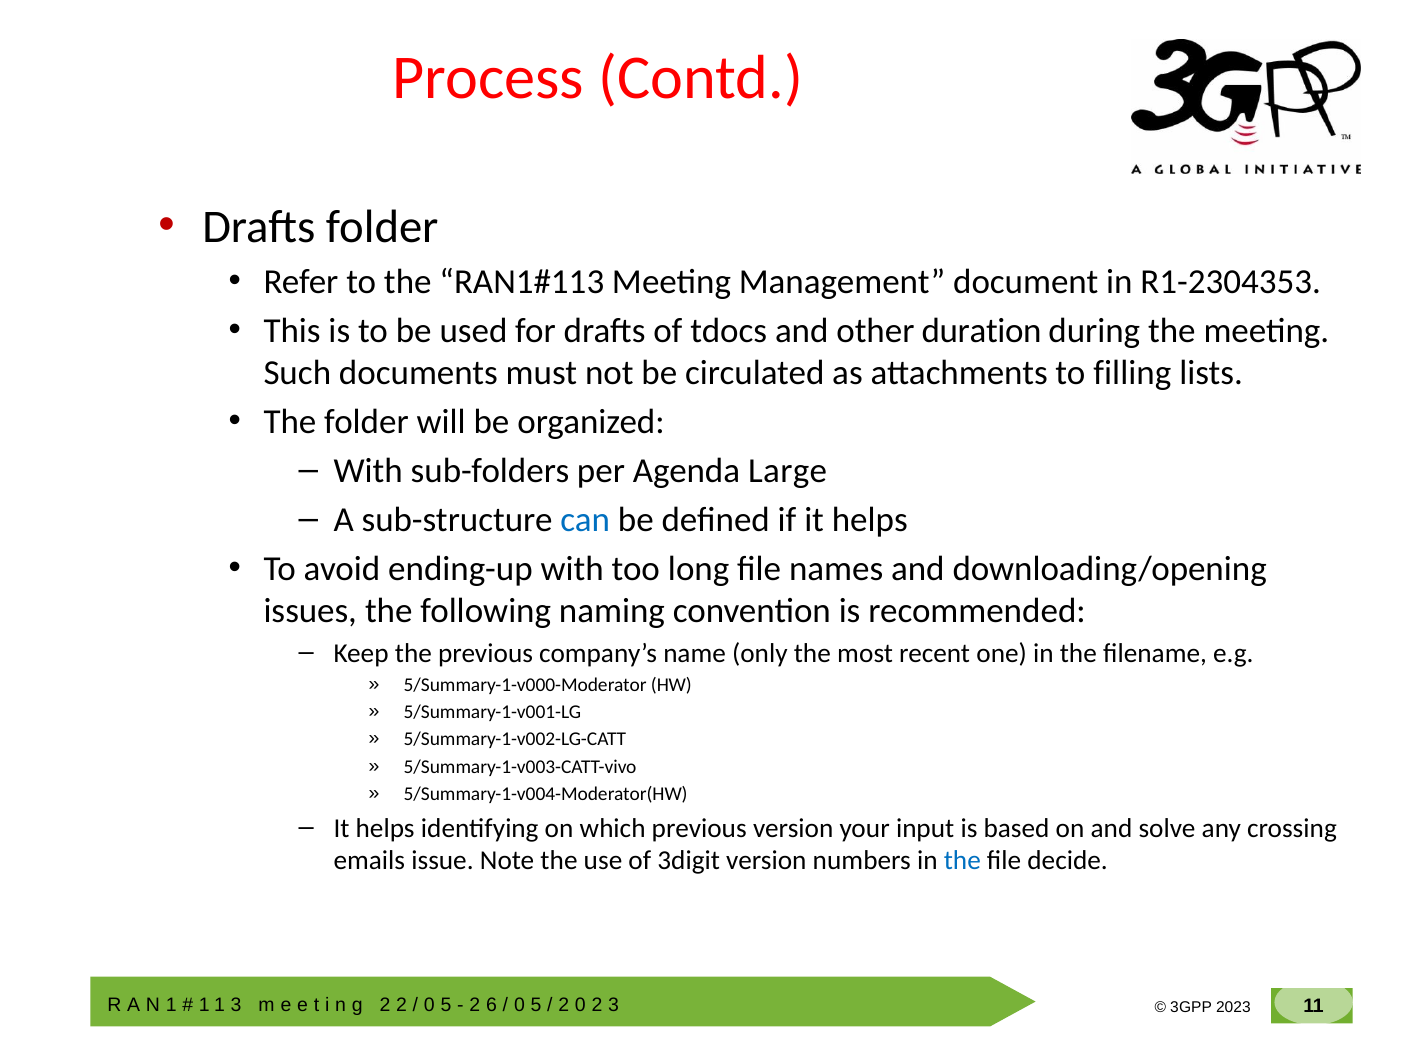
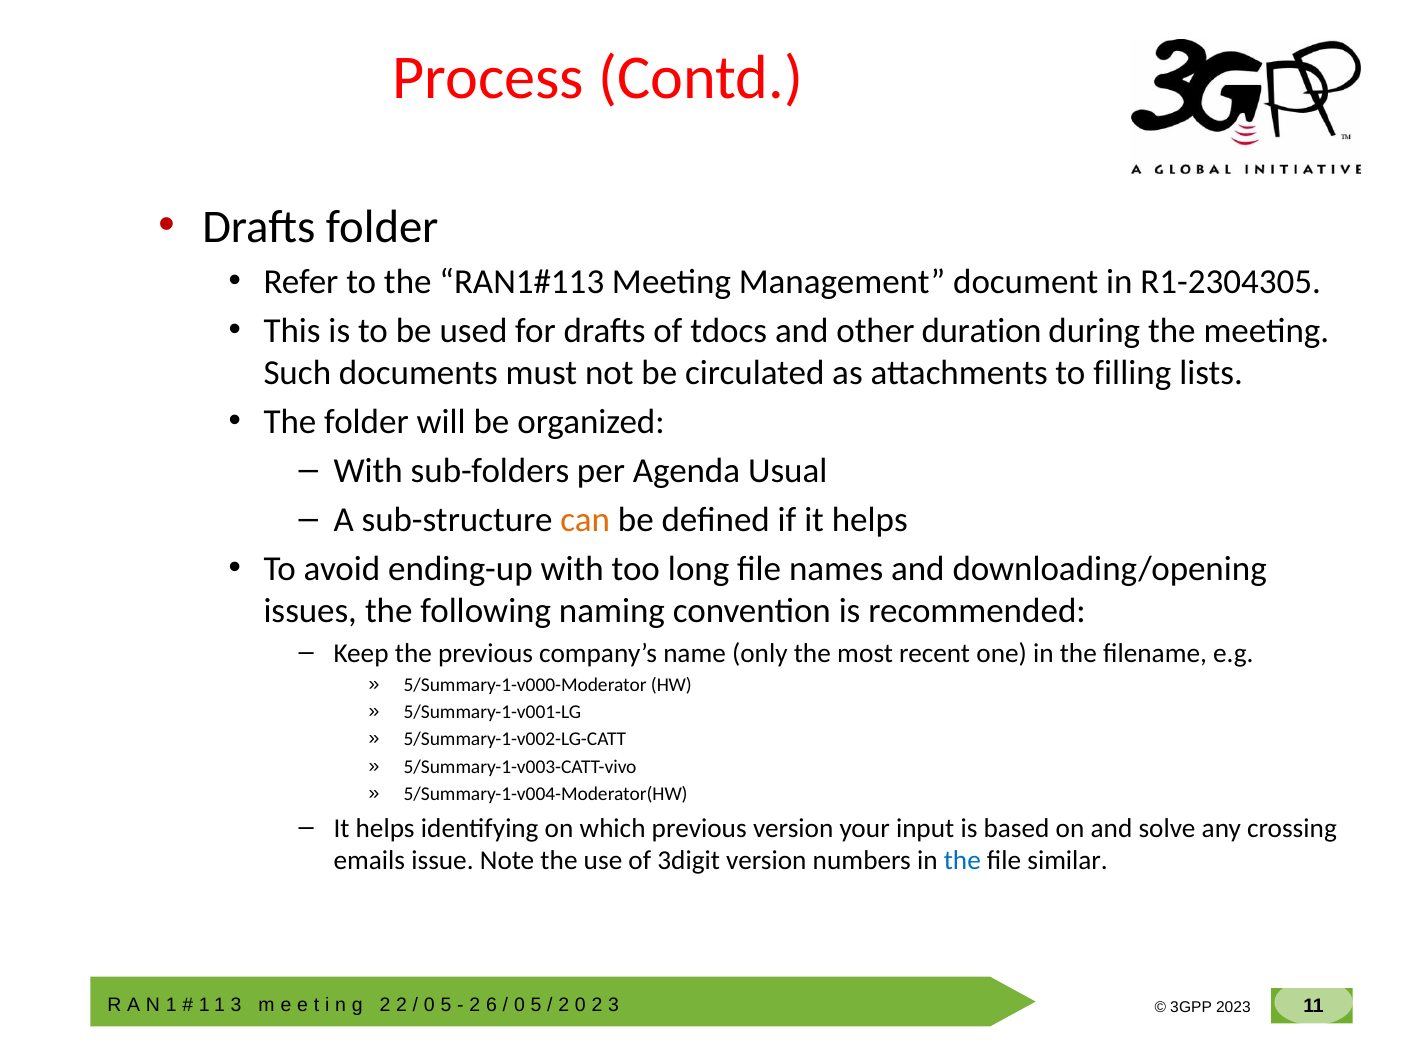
R1-2304353: R1-2304353 -> R1-2304305 (1231, 282)
Large: Large -> Usual (788, 471)
can colour: blue -> orange (585, 520)
decide: decide -> similar (1068, 861)
